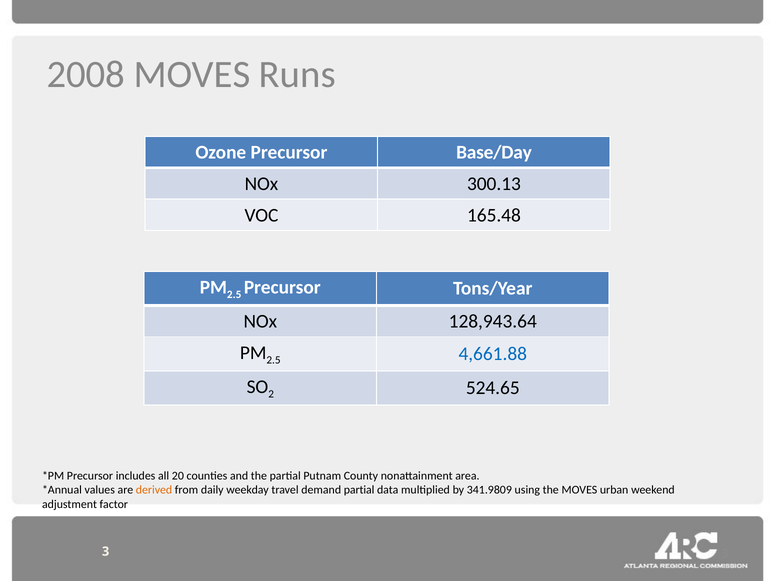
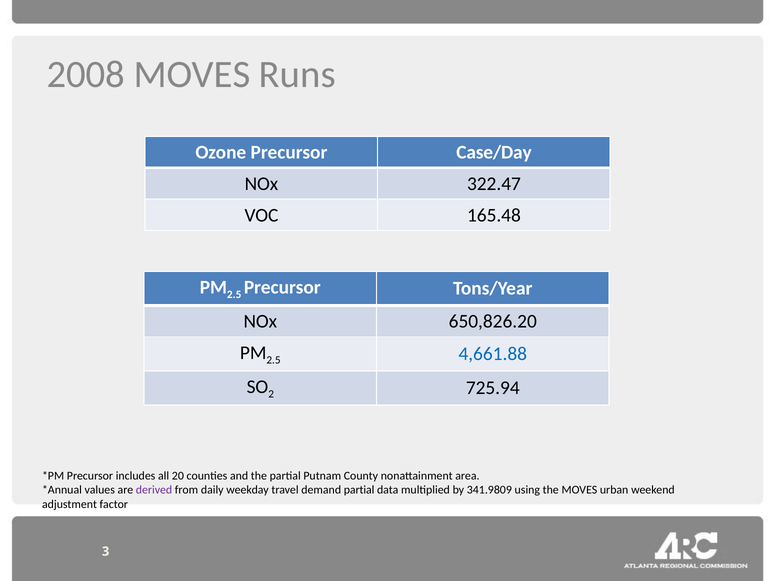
Base/Day: Base/Day -> Case/Day (494, 152)
300.13: 300.13 -> 322.47 (494, 184)
128,943.64: 128,943.64 -> 650,826.20 (493, 321)
524.65: 524.65 -> 725.94 (493, 388)
derived colour: orange -> purple (154, 490)
